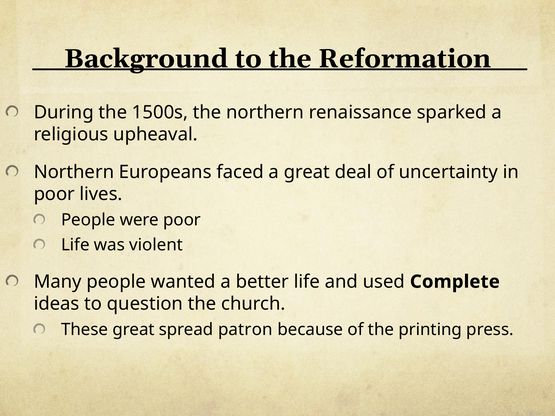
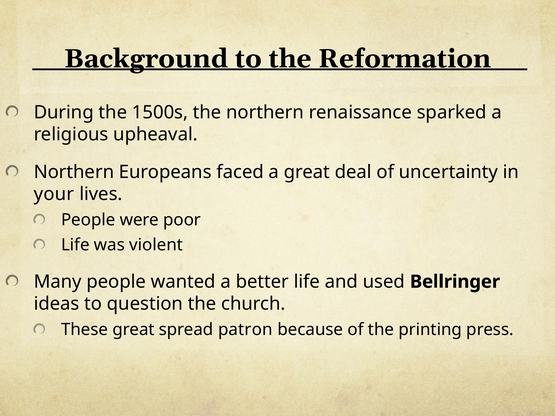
poor: poor -> your (54, 194)
Complete: Complete -> Bellringer (455, 282)
